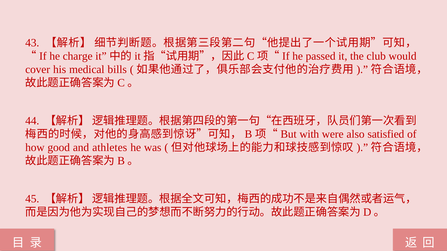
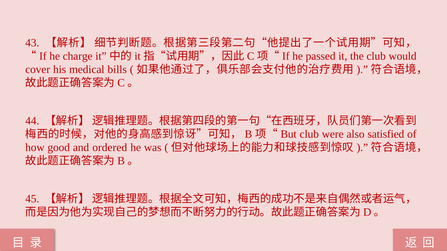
with: with -> club (309, 134)
athletes: athletes -> ordered (110, 148)
